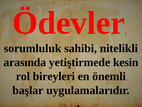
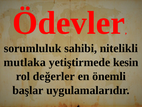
arasında: arasında -> mutlaka (25, 62)
bireyleri: bireyleri -> değerler (54, 76)
